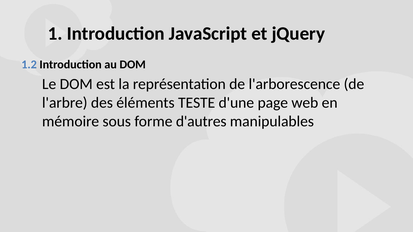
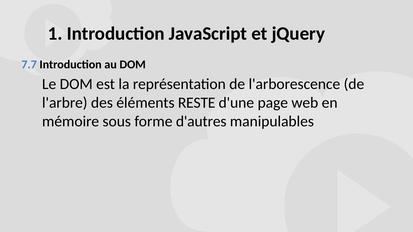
1.2: 1.2 -> 7.7 (29, 64)
TESTE: TESTE -> RESTE (197, 103)
